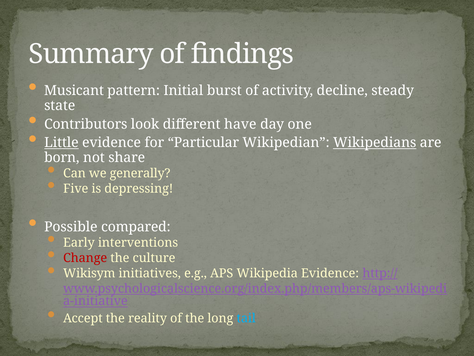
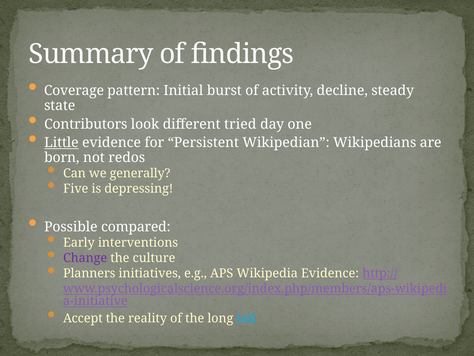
Musicant: Musicant -> Coverage (74, 91)
have: have -> tried (240, 124)
Particular: Particular -> Persistent (203, 142)
Wikipedians underline: present -> none (375, 142)
share: share -> redos (127, 157)
Change colour: red -> purple (85, 258)
Wikisym: Wikisym -> Planners (89, 273)
